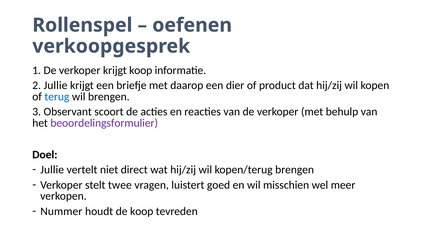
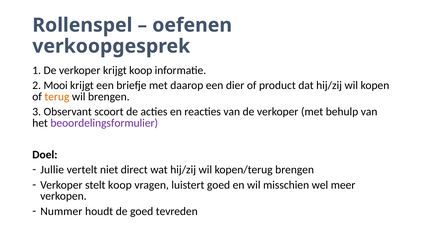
2 Jullie: Jullie -> Mooi (56, 85)
terug colour: blue -> orange (57, 96)
stelt twee: twee -> koop (120, 185)
de koop: koop -> goed (142, 211)
